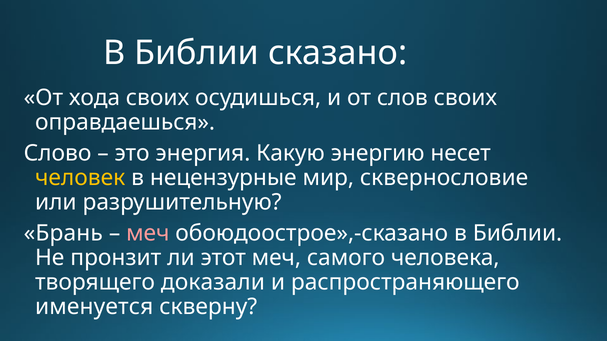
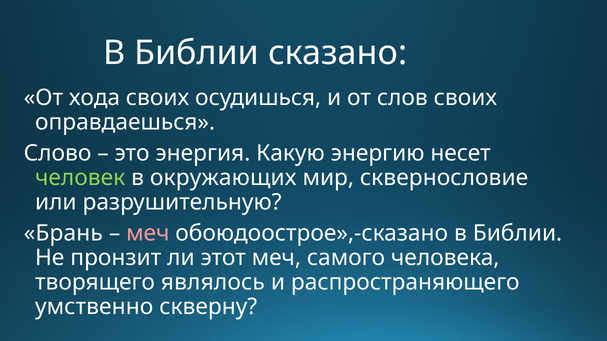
человек colour: yellow -> light green (80, 178)
нецензурные: нецензурные -> окружающих (223, 178)
доказали: доказали -> являлось (213, 283)
именуется: именуется -> умственно (94, 307)
